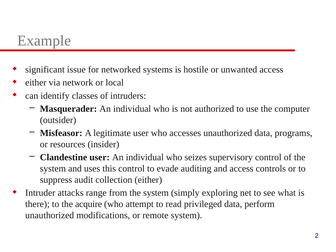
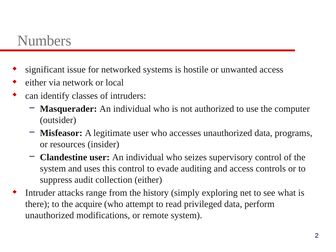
Example: Example -> Numbers (44, 41)
from the system: system -> history (156, 193)
